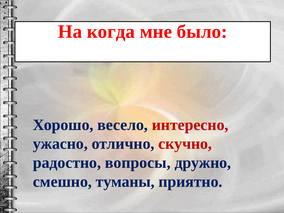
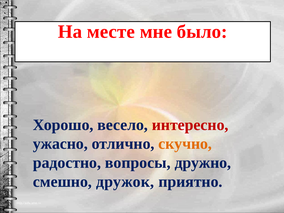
когда: когда -> месте (111, 32)
скучно colour: red -> orange (185, 144)
туманы: туманы -> дружок (125, 182)
